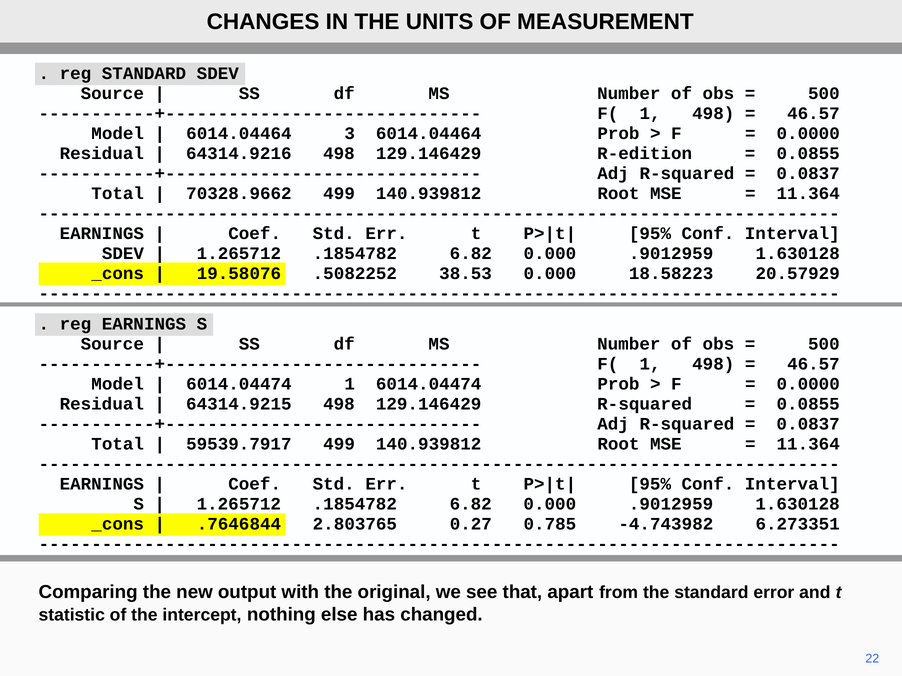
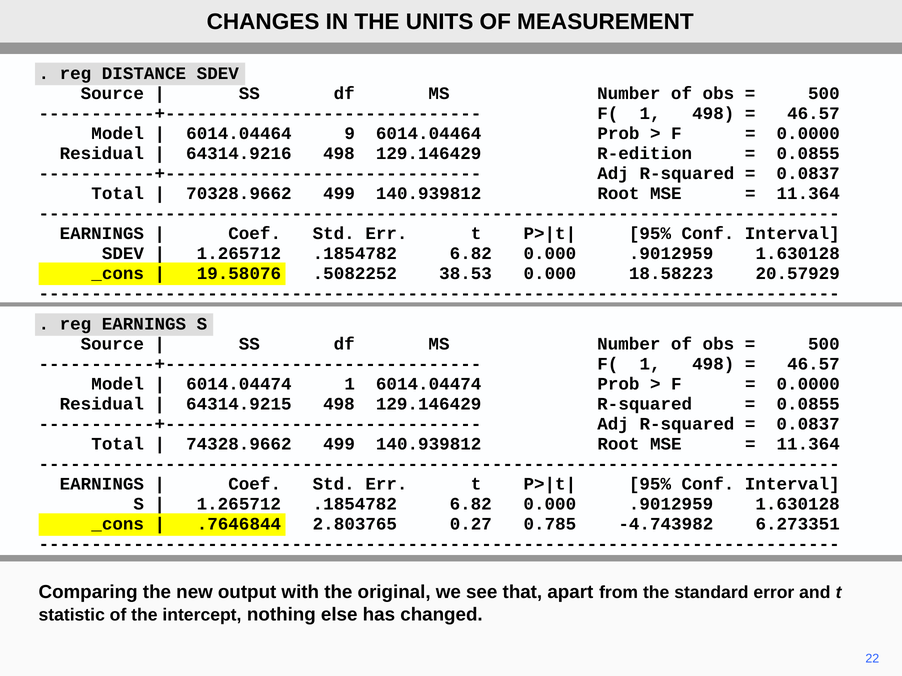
reg STANDARD: STANDARD -> DISTANCE (144, 74)
3: 3 -> 9 (350, 134)
59539.7917: 59539.7917 -> 74328.9662 (239, 444)
